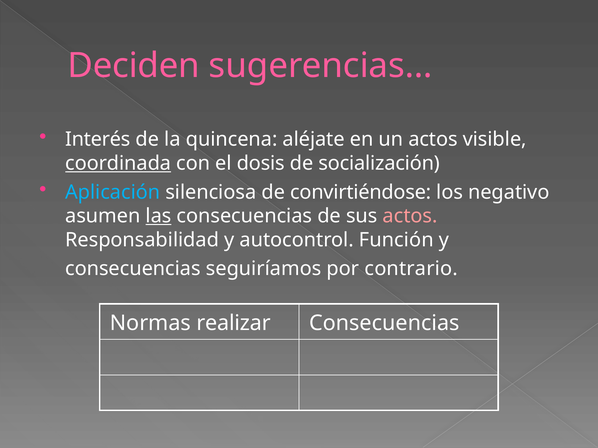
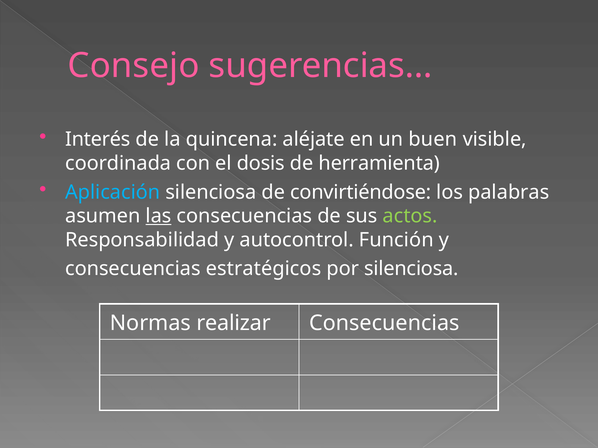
Deciden: Deciden -> Consejo (134, 66)
un actos: actos -> buen (433, 139)
coordinada underline: present -> none (118, 163)
socialización: socialización -> herramienta (379, 163)
negativo: negativo -> palabras (509, 192)
actos colour: pink -> light green (410, 216)
seguiríamos: seguiríamos -> estratégicos (264, 269)
por contrario: contrario -> silenciosa (411, 269)
